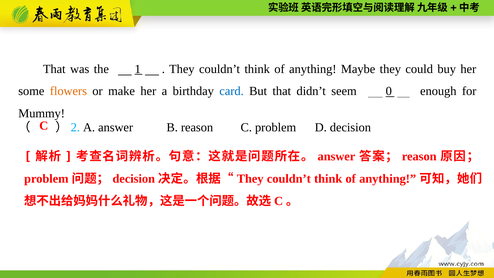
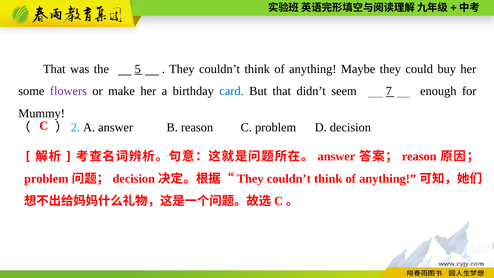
1: 1 -> 5 (138, 69)
flowers colour: orange -> purple (68, 91)
0: 0 -> 7 (389, 91)
